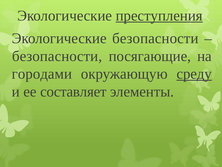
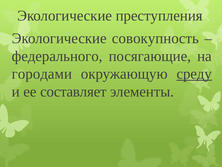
преступления underline: present -> none (159, 16)
Экологические безопасности: безопасности -> совокупность (155, 38)
безопасности: безопасности -> федерального (57, 56)
